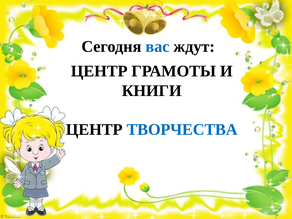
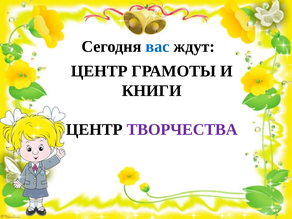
ТВОРЧЕСТВА colour: blue -> purple (182, 130)
